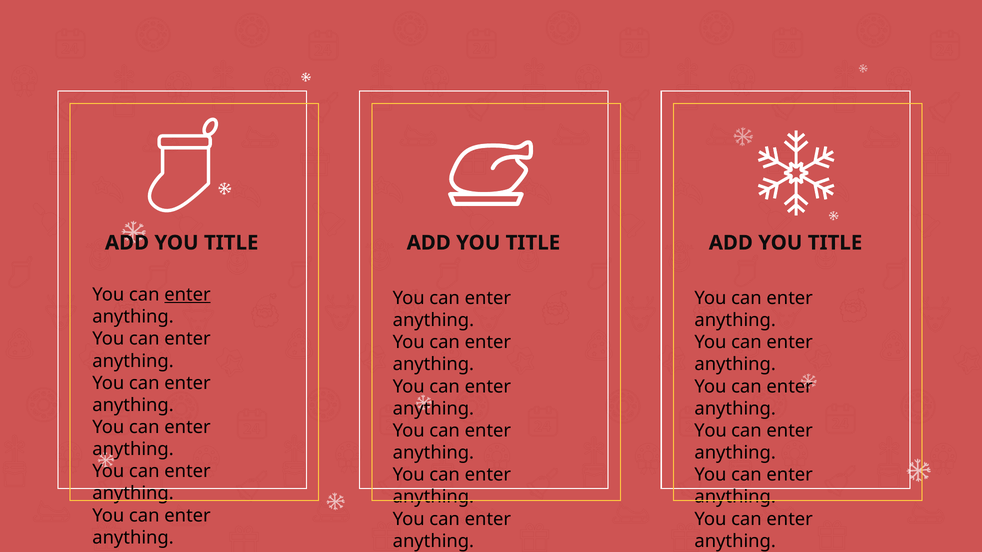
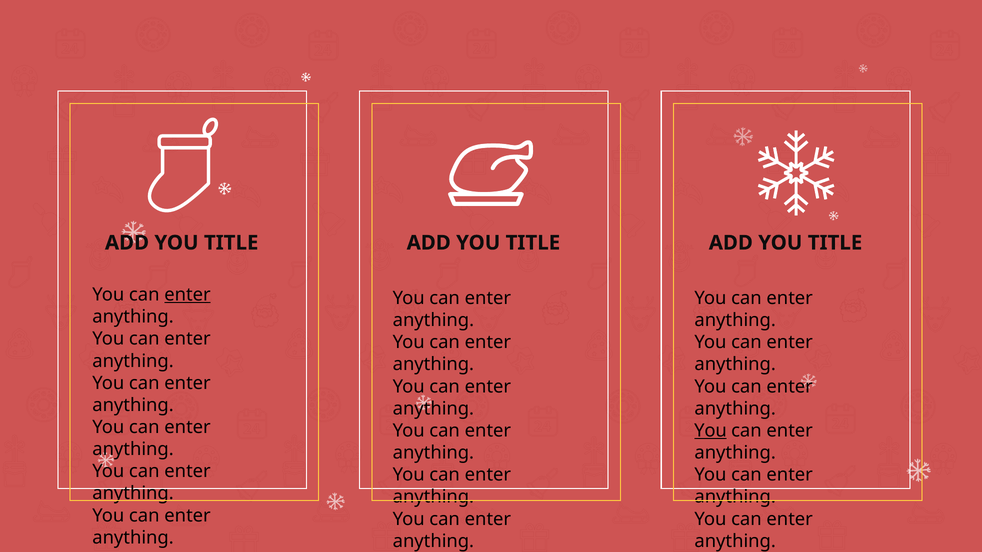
You underline: none -> present (711, 431)
